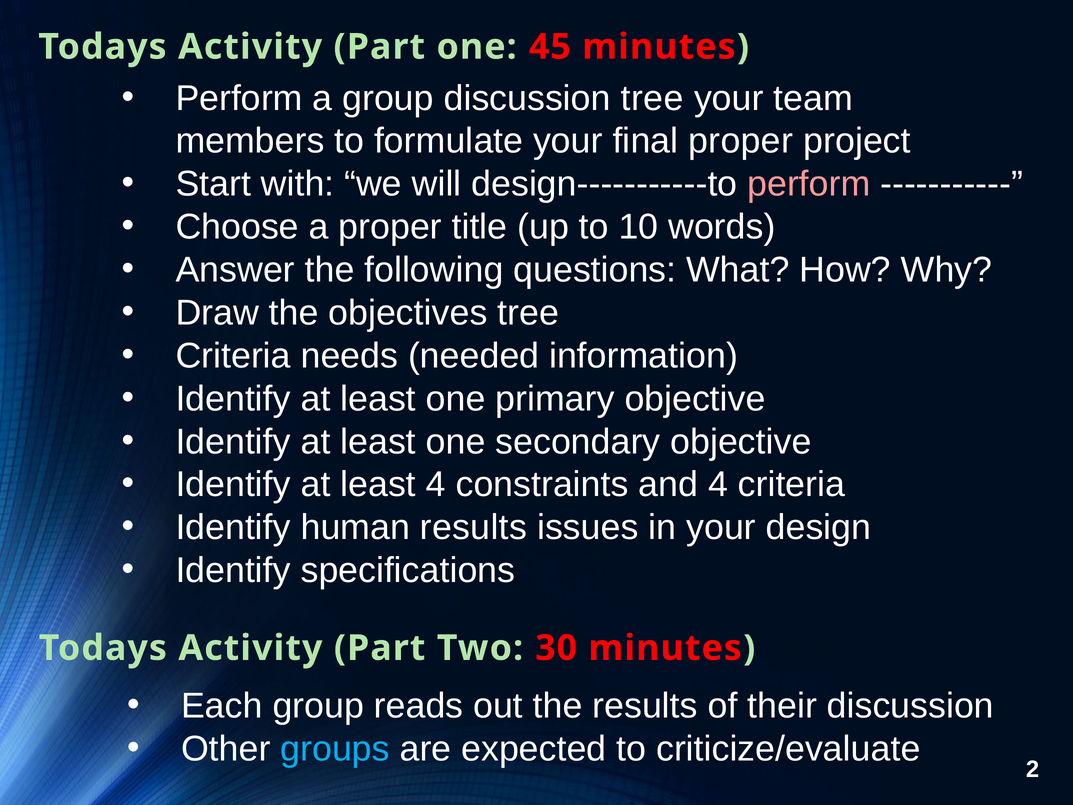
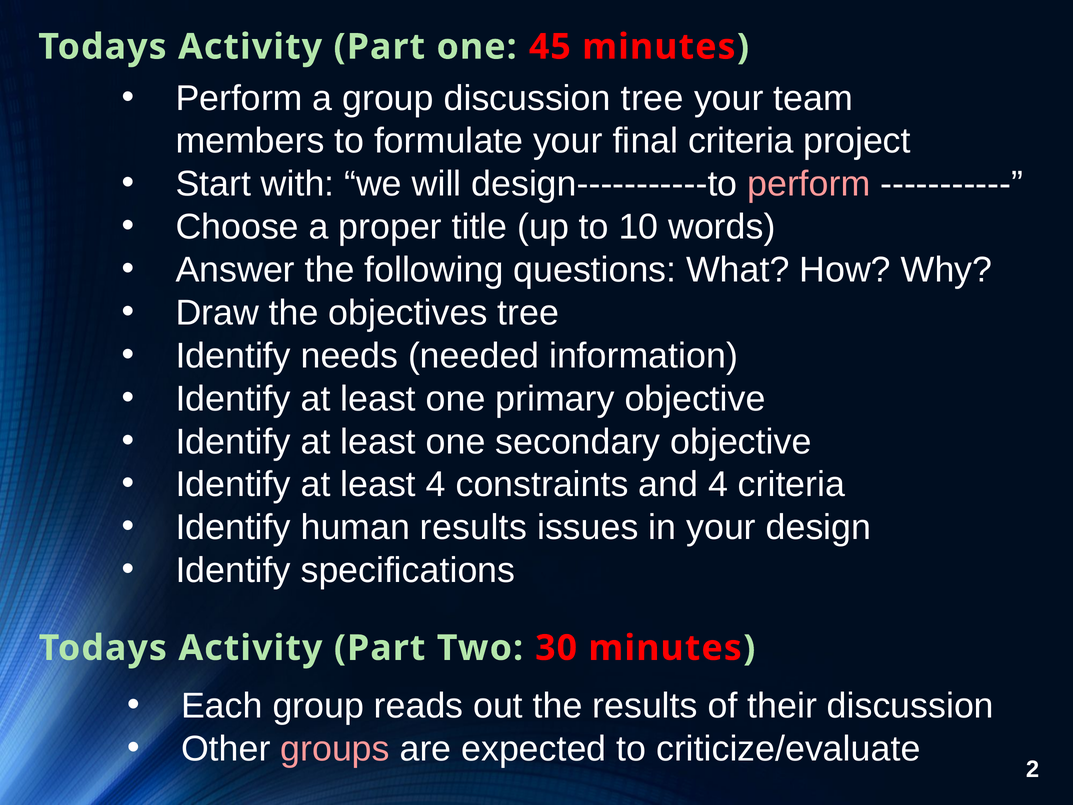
final proper: proper -> criteria (741, 141)
Criteria: Criteria -> Identify (233, 356)
groups colour: light blue -> pink (335, 749)
